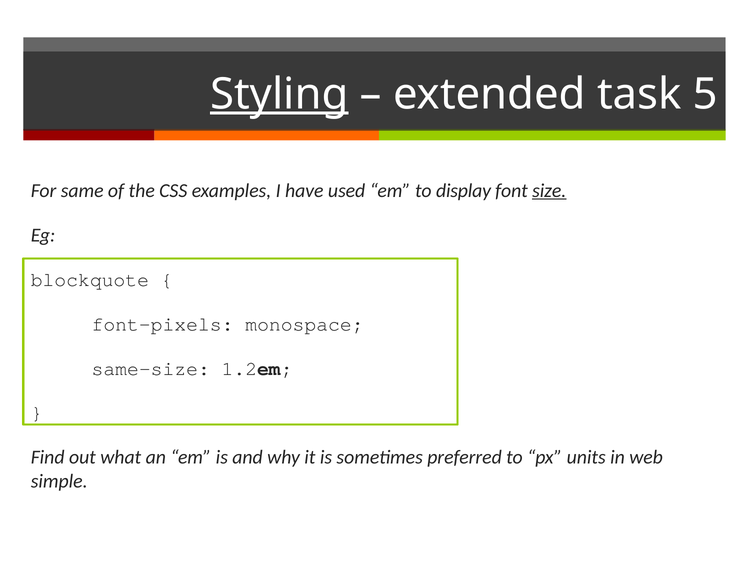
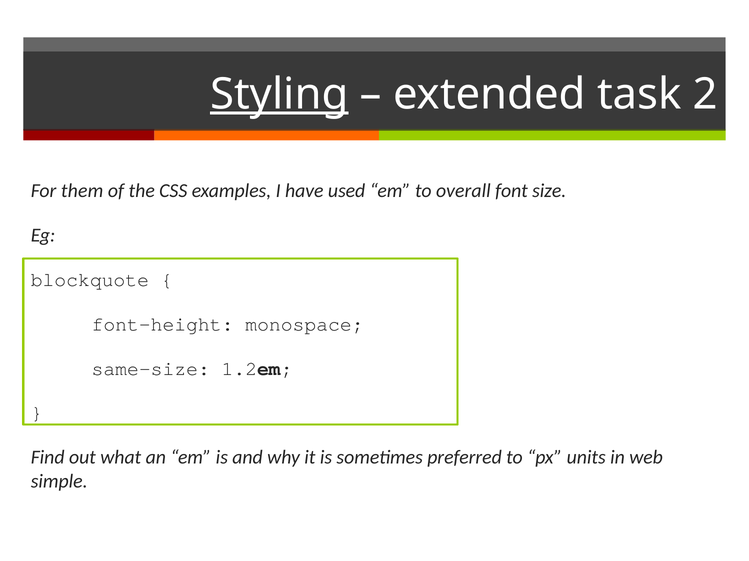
5: 5 -> 2 (705, 94)
same: same -> them (82, 191)
display: display -> overall (463, 191)
size underline: present -> none (549, 191)
font-pixels: font-pixels -> font-height (163, 324)
